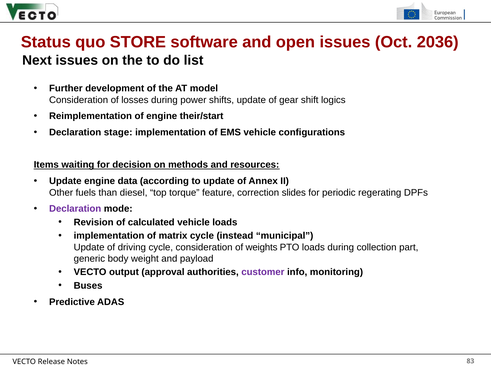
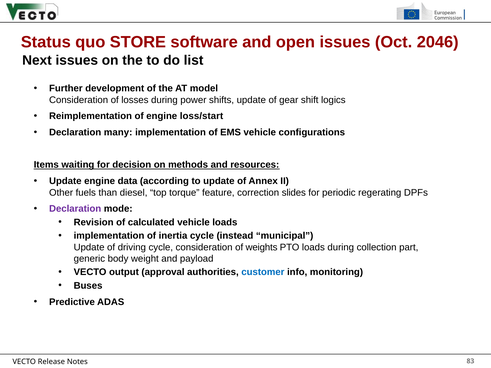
2036: 2036 -> 2046 (438, 42)
their/start: their/start -> loss/start (202, 116)
stage: stage -> many (118, 132)
matrix: matrix -> inertia (173, 236)
customer colour: purple -> blue (263, 272)
